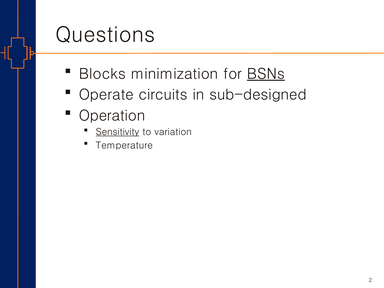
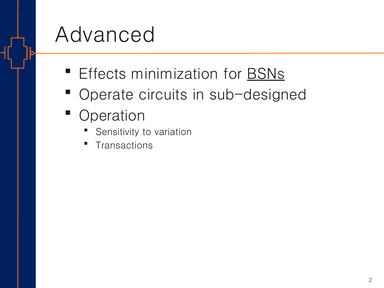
Questions: Questions -> Advanced (105, 35)
Blocks: Blocks -> Effects (102, 74)
Sensitivity underline: present -> none (117, 132)
Temperature: Temperature -> Transactions (124, 145)
